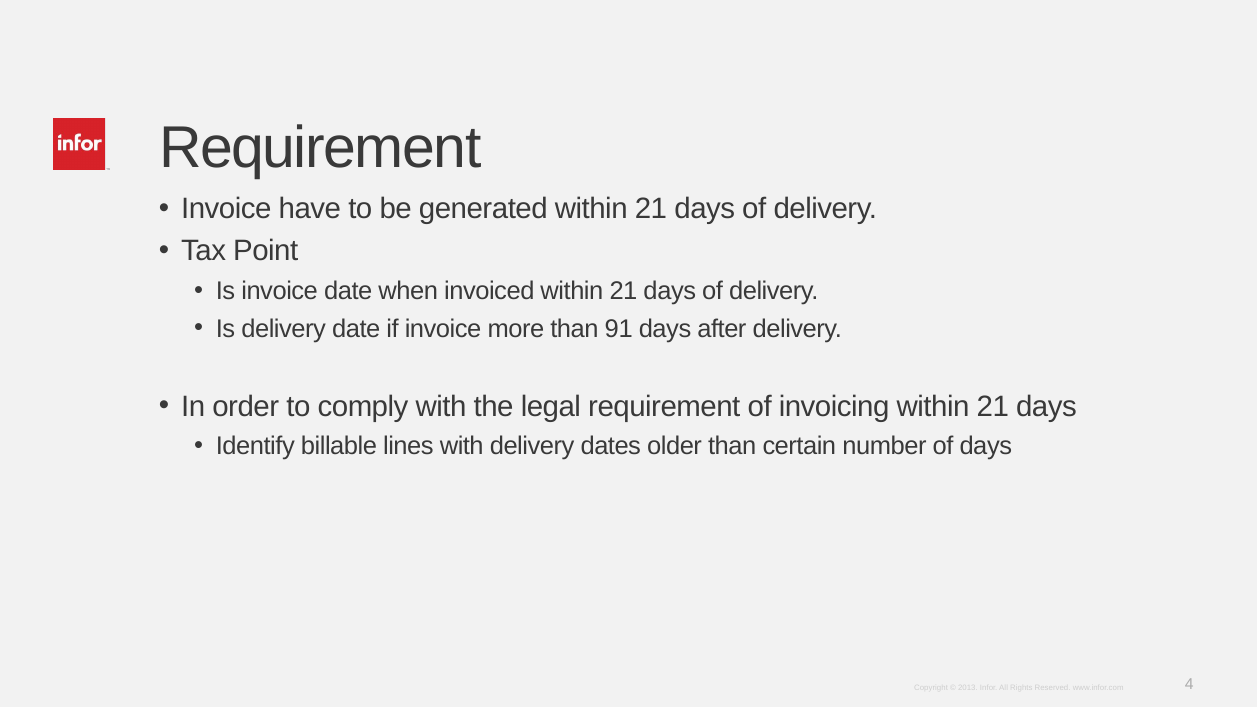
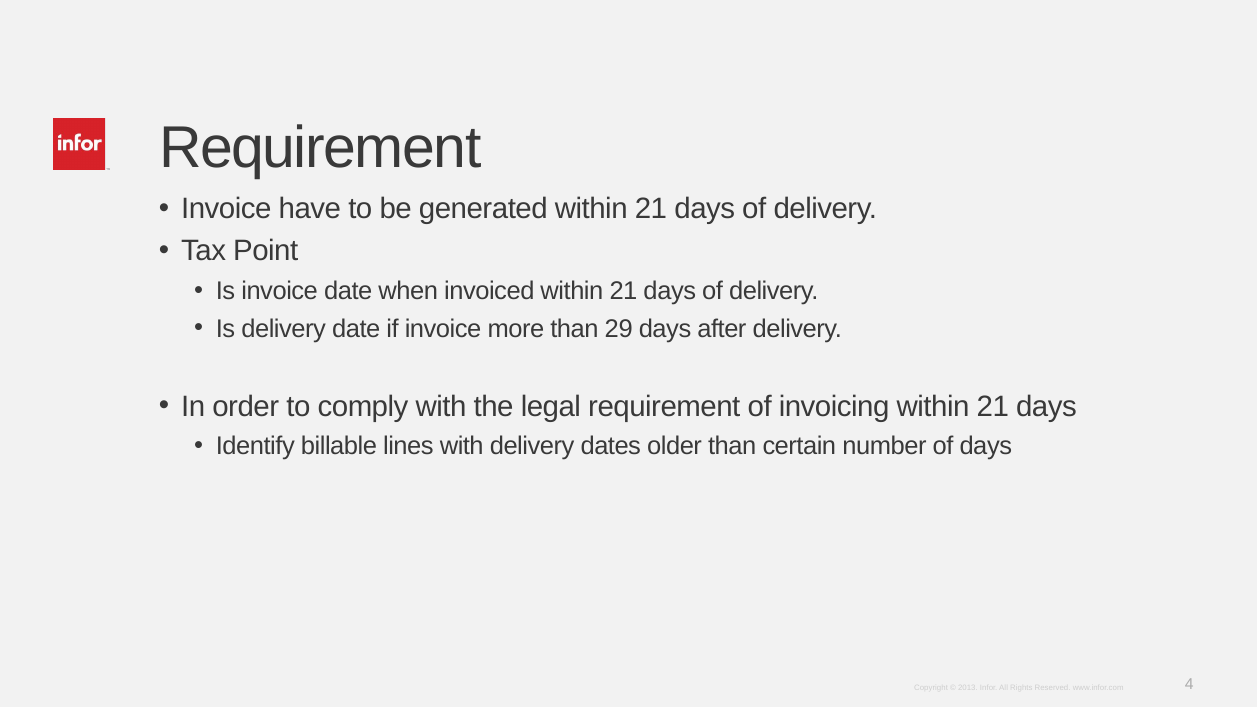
91: 91 -> 29 (619, 329)
